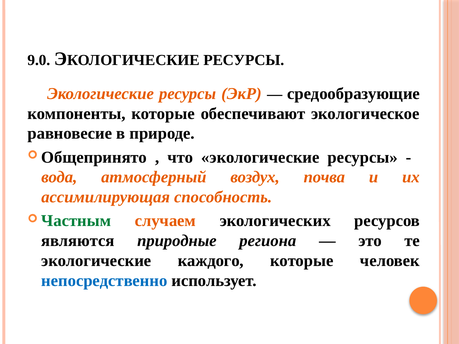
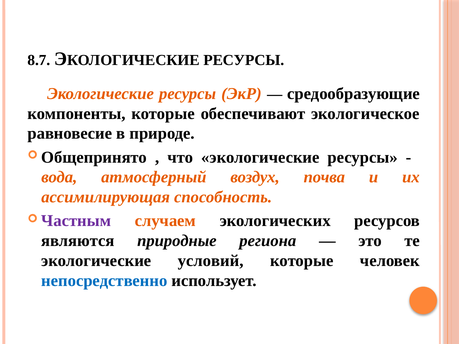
9.0: 9.0 -> 8.7 (39, 60)
Частным colour: green -> purple (76, 221)
каждого: каждого -> условий (211, 261)
